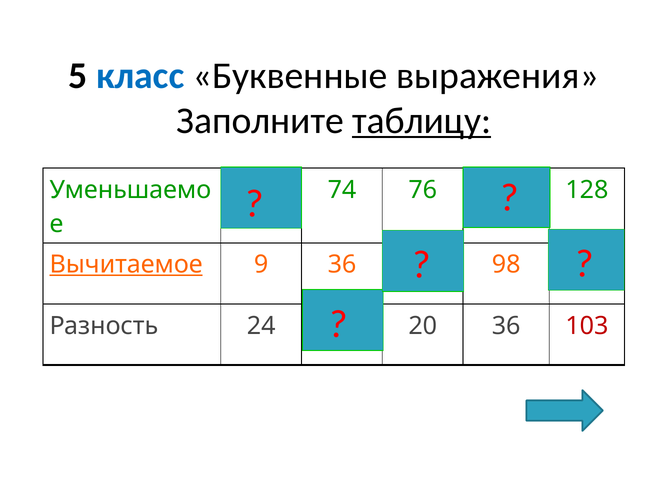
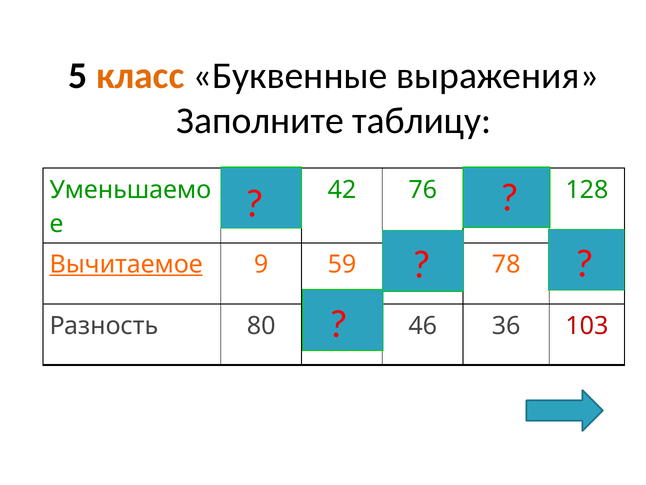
класс colour: blue -> orange (140, 76)
таблицу underline: present -> none (422, 121)
74: 74 -> 42 (342, 190)
9 36: 36 -> 59 (342, 264)
98: 98 -> 78 (506, 264)
24: 24 -> 80 (261, 325)
20: 20 -> 46 (423, 325)
